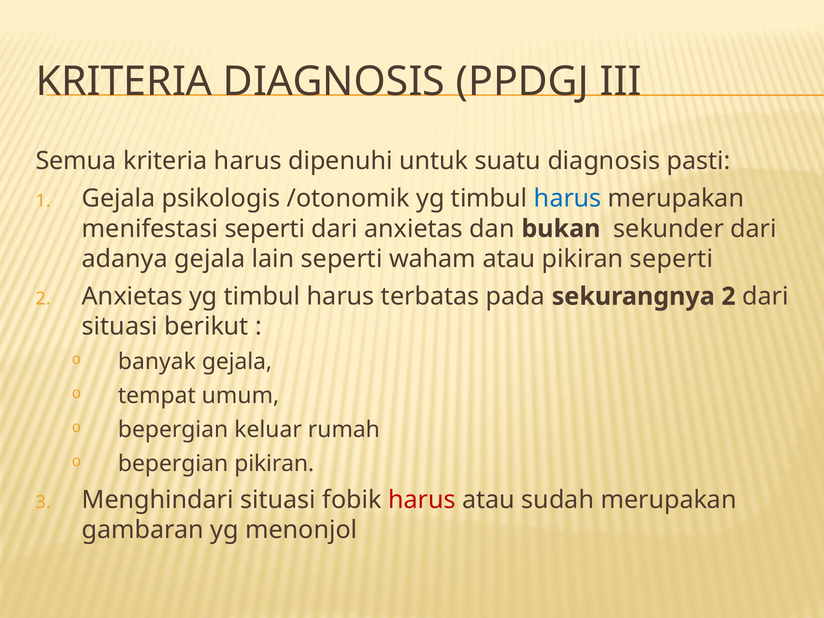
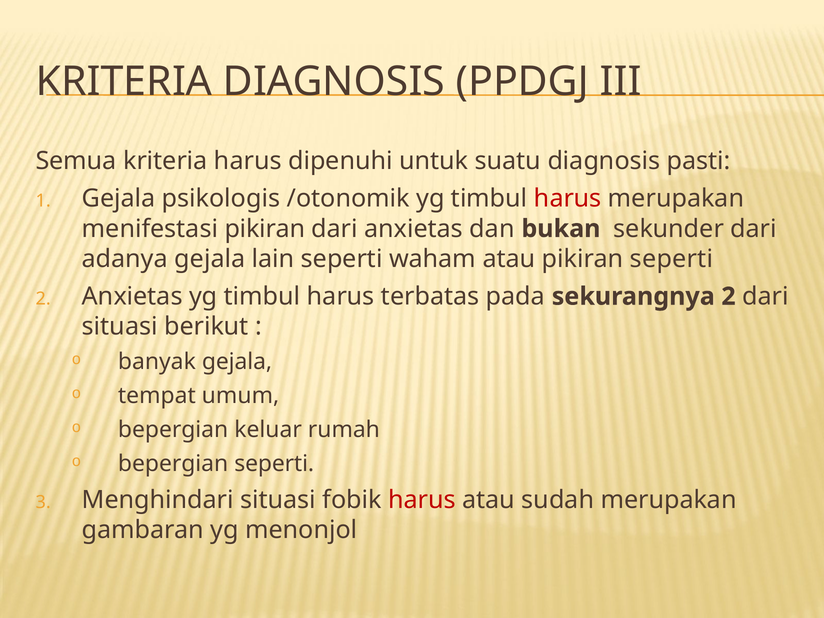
harus colour: blue -> red (568, 199)
menifestasi seperti: seperti -> pikiran (265, 229)
bepergian pikiran: pikiran -> seperti (274, 463)
